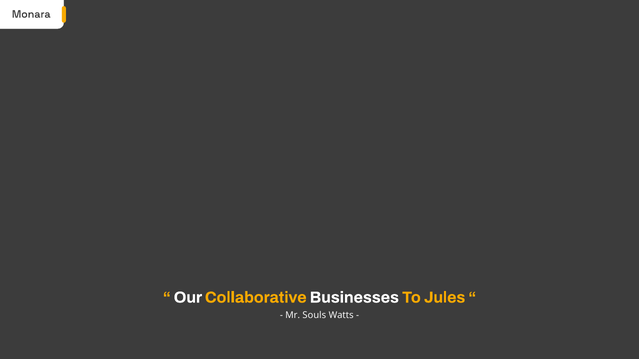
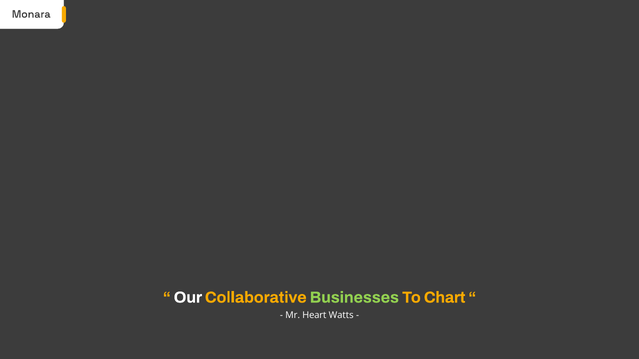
Businesses colour: white -> light green (354, 298)
Jules: Jules -> Chart (445, 298)
Souls: Souls -> Heart (314, 316)
